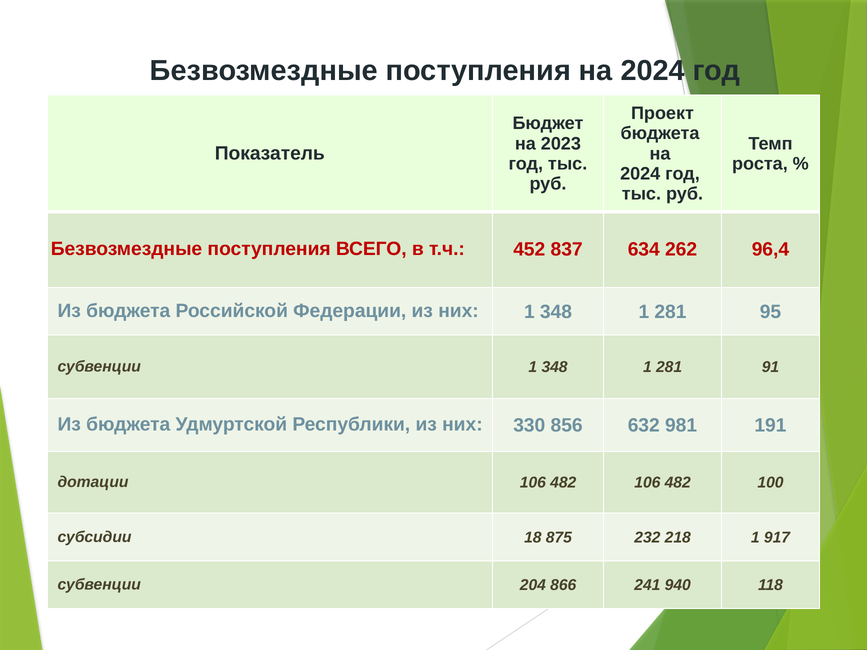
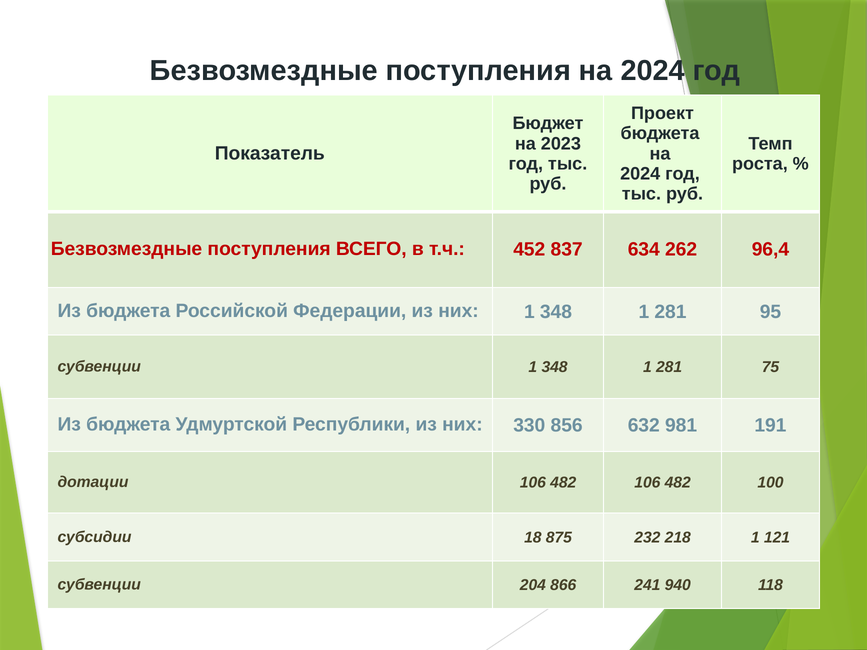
91: 91 -> 75 (771, 367)
917: 917 -> 121 (777, 538)
